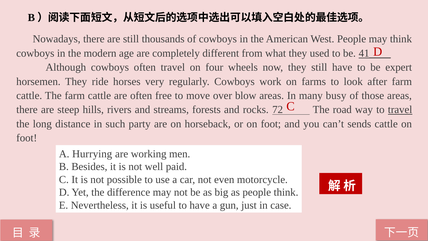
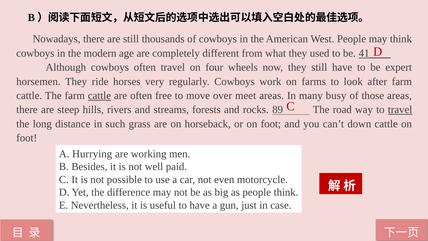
cattle underline: none -> present (99, 96)
blow: blow -> meet (246, 96)
72: 72 -> 89 (278, 110)
party: party -> grass (140, 124)
sends: sends -> down (359, 124)
